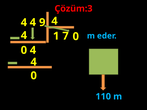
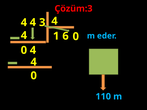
9: 9 -> 3 (42, 22)
7: 7 -> 6 (66, 36)
